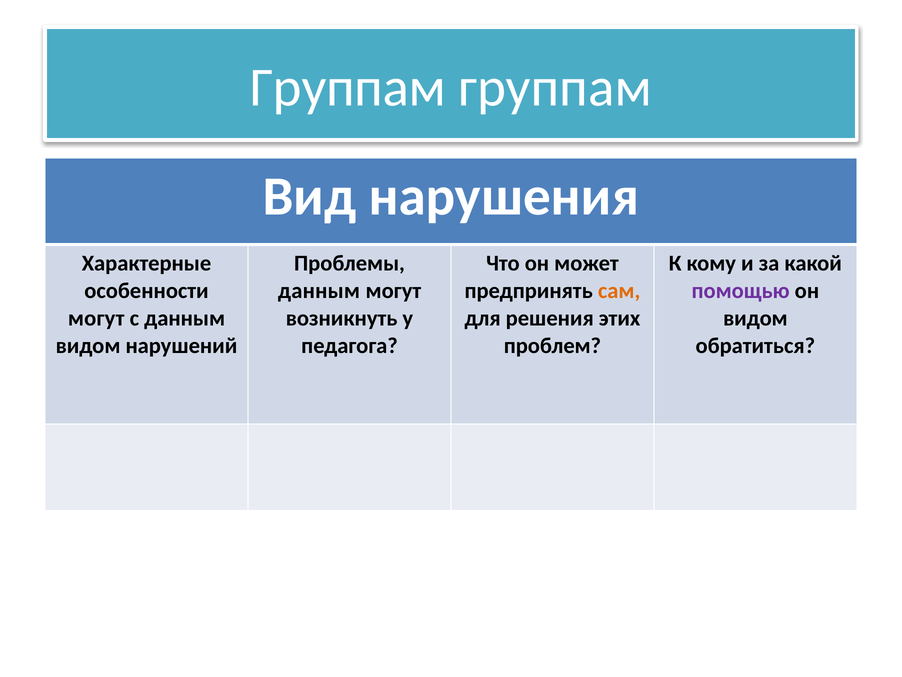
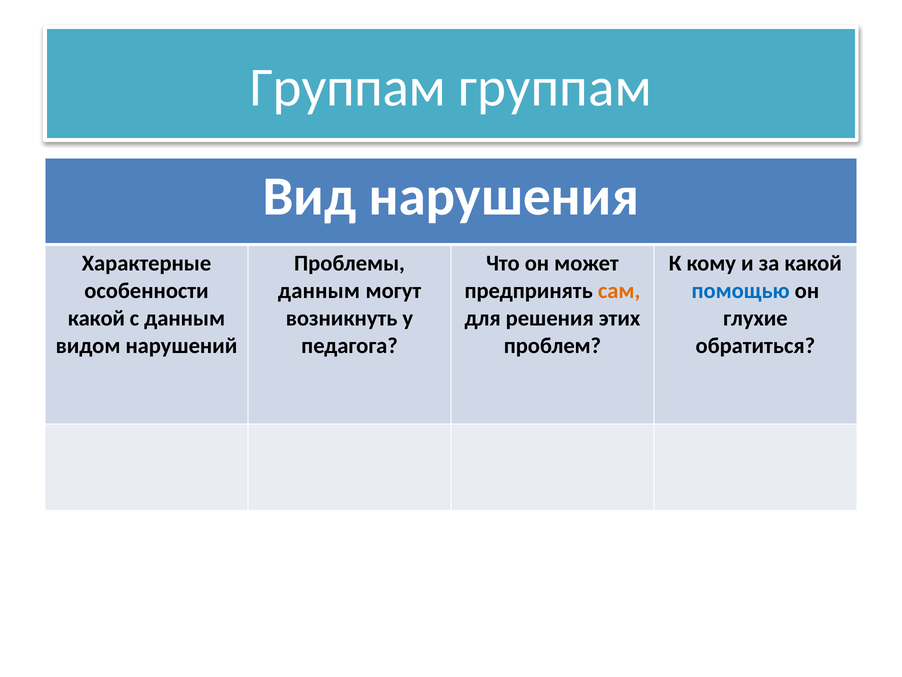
помощью colour: purple -> blue (741, 290)
могут: могут -> какой (96, 318)
видом: видом -> глухие (755, 318)
